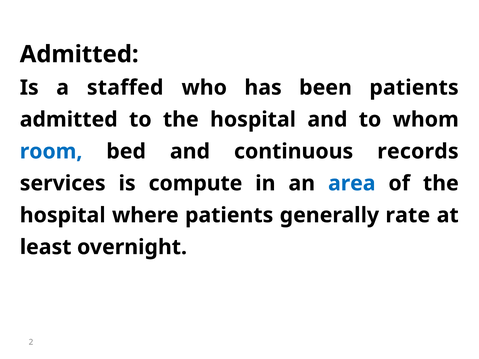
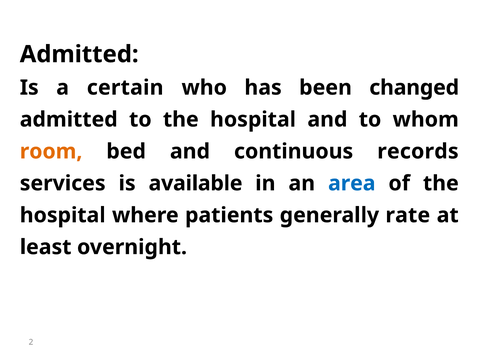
staffed: staffed -> certain (125, 88)
been patients: patients -> changed (414, 88)
room colour: blue -> orange (51, 152)
compute: compute -> available (196, 183)
